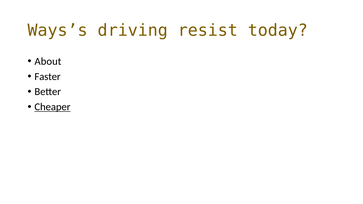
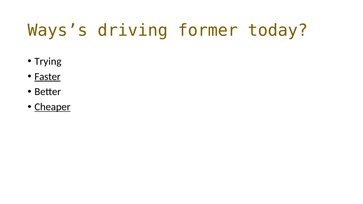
resist: resist -> former (208, 30)
About: About -> Trying (48, 61)
Faster underline: none -> present (48, 77)
